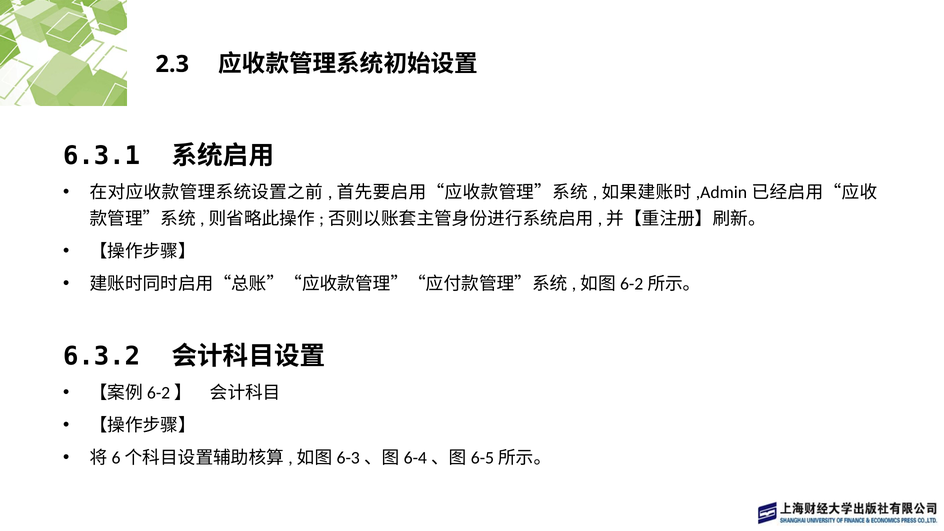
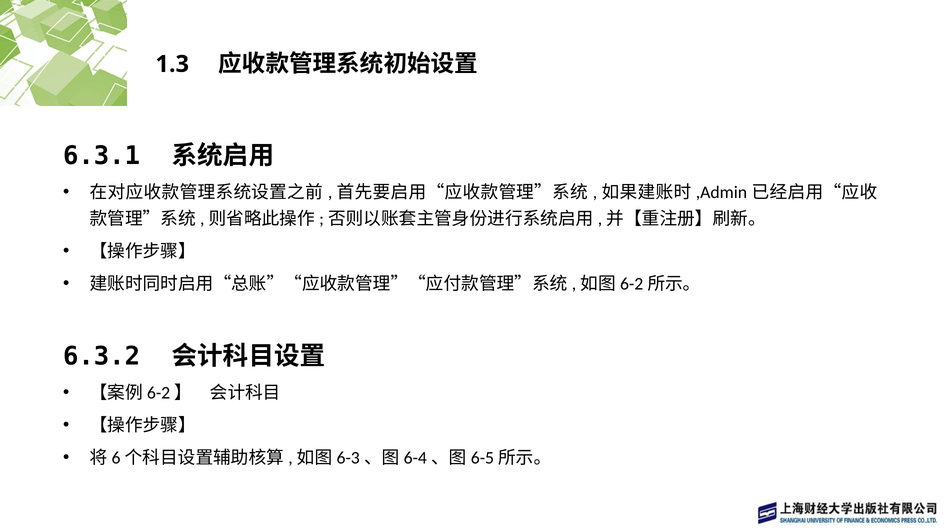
2.3: 2.3 -> 1.3 (172, 64)
